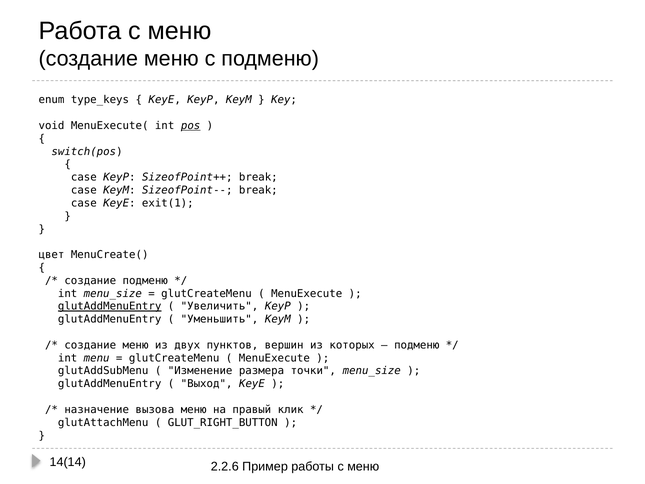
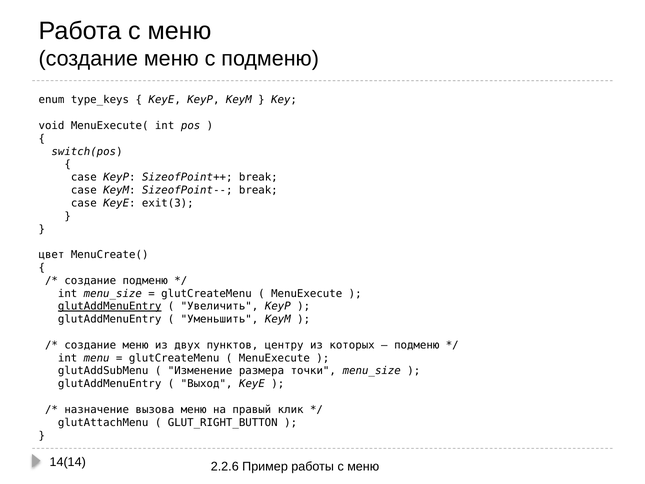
pos underline: present -> none (191, 126)
exit(1: exit(1 -> exit(3 (168, 203)
вершин: вершин -> центру (284, 345)
